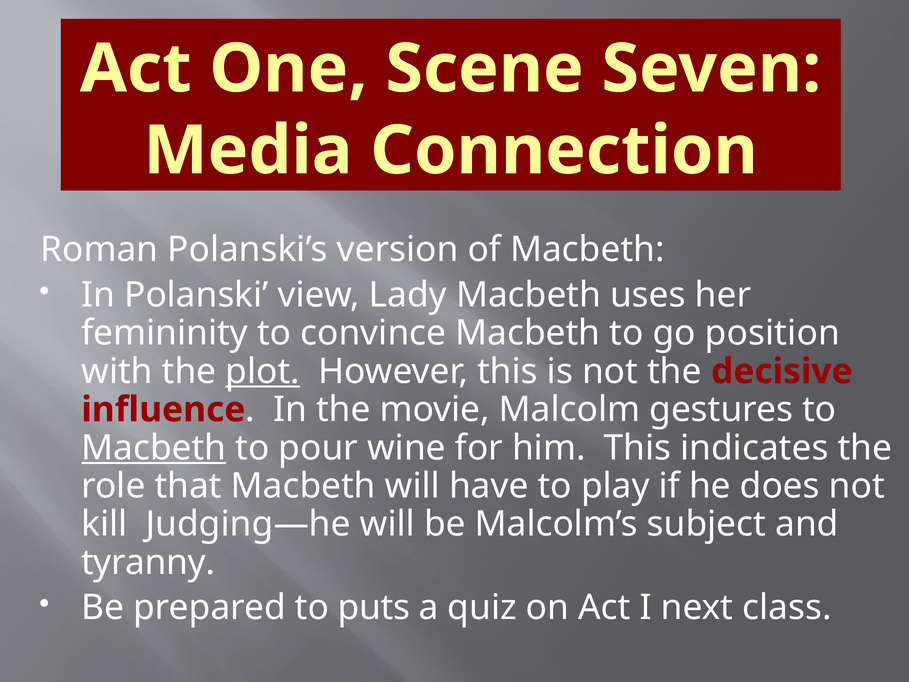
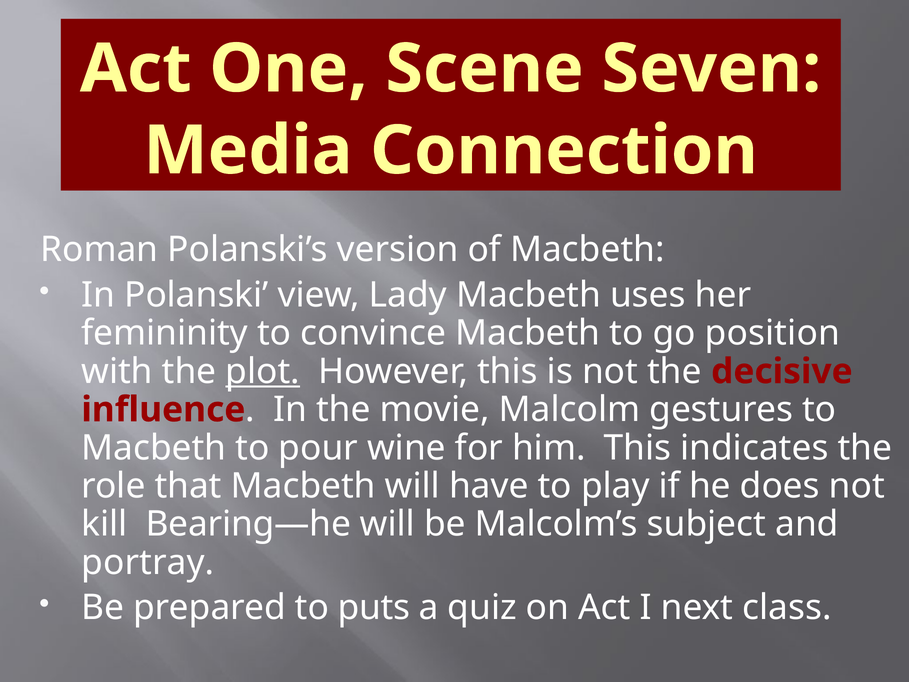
Macbeth underline: present -> none (154, 448)
Judging—he: Judging—he -> Bearing—he (248, 524)
tyranny: tyranny -> portray (148, 562)
